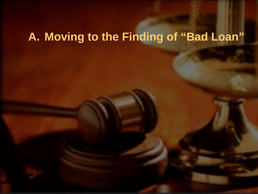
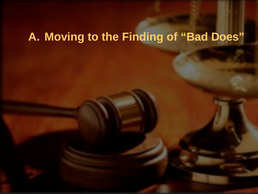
Loan: Loan -> Does (228, 37)
